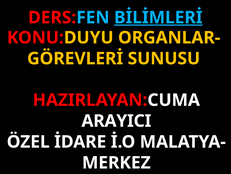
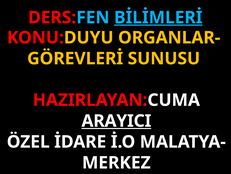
ARAYICI underline: none -> present (116, 120)
